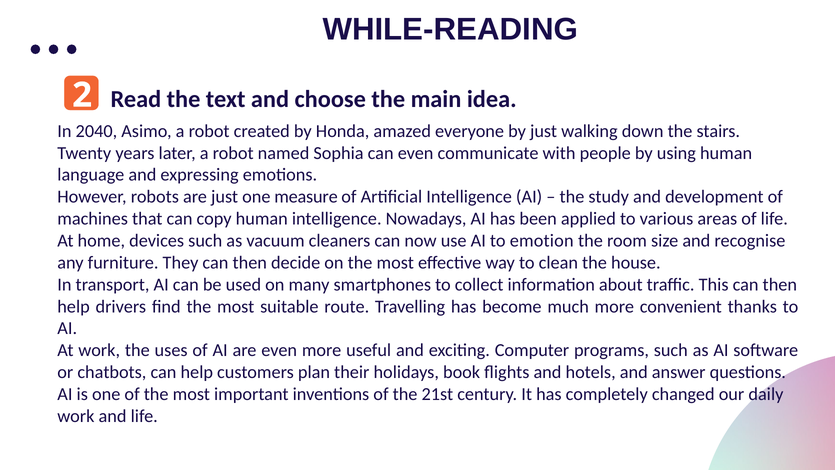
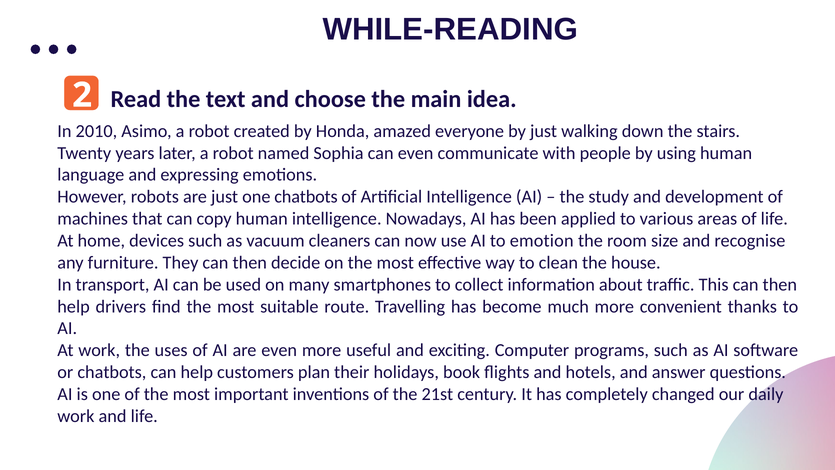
2040: 2040 -> 2010 (96, 131)
one measure: measure -> chatbots (306, 197)
